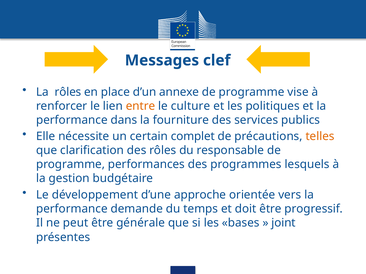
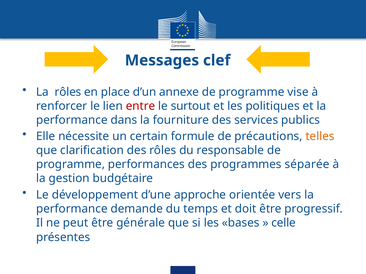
entre colour: orange -> red (140, 106)
culture: culture -> surtout (191, 106)
complet: complet -> formule (193, 137)
lesquels: lesquels -> séparée (307, 165)
joint: joint -> celle (284, 223)
